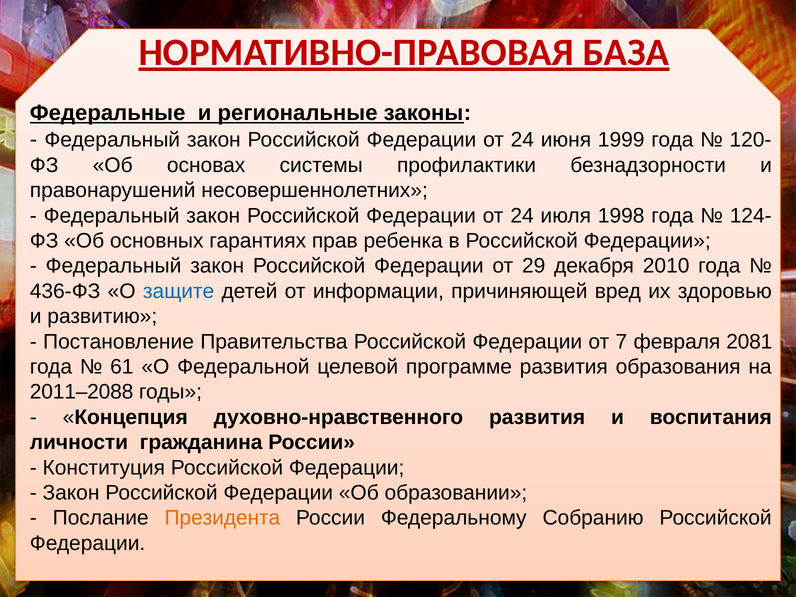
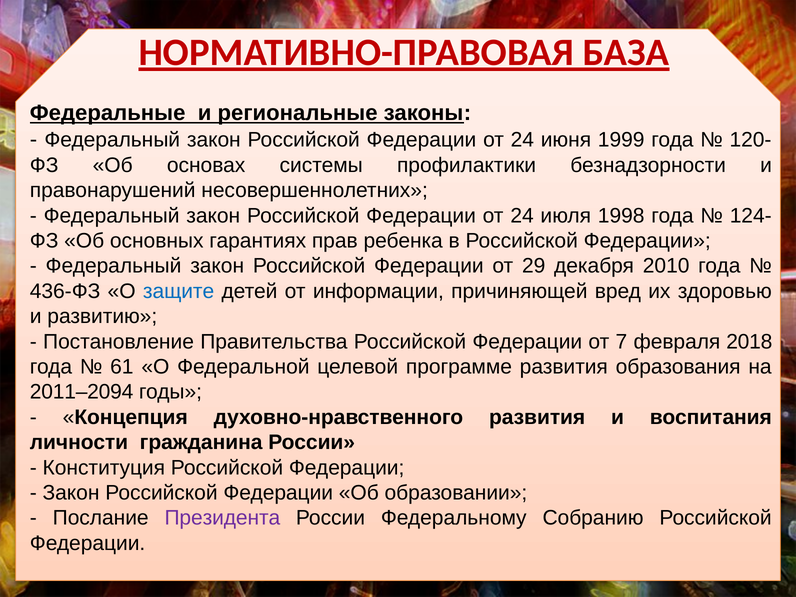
2081: 2081 -> 2018 (749, 342)
2011–2088: 2011–2088 -> 2011–2094 (82, 392)
Президента colour: orange -> purple (222, 518)
